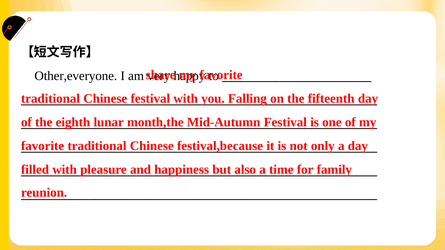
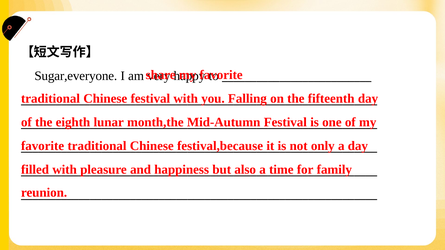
Other,everyone: Other,everyone -> Sugar,everyone (76, 76)
